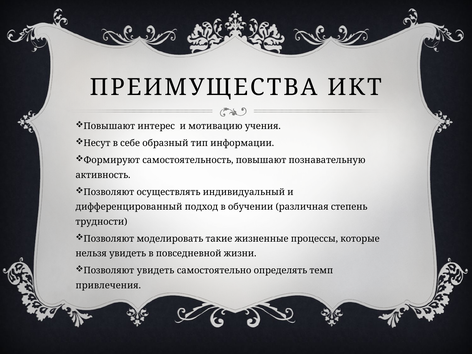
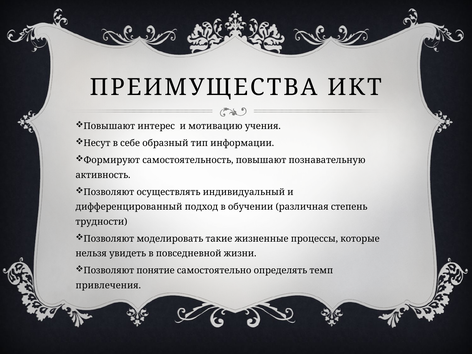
Позволяют увидеть: увидеть -> понятие (156, 271)
